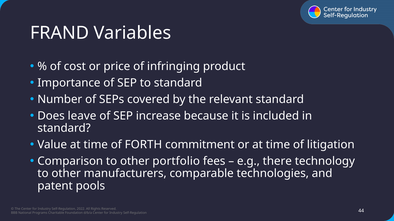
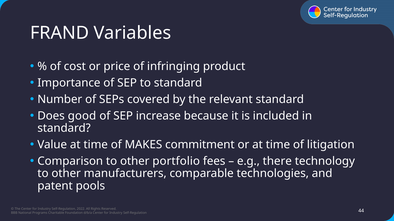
leave: leave -> good (82, 116)
FORTH: FORTH -> MAKES (143, 145)
